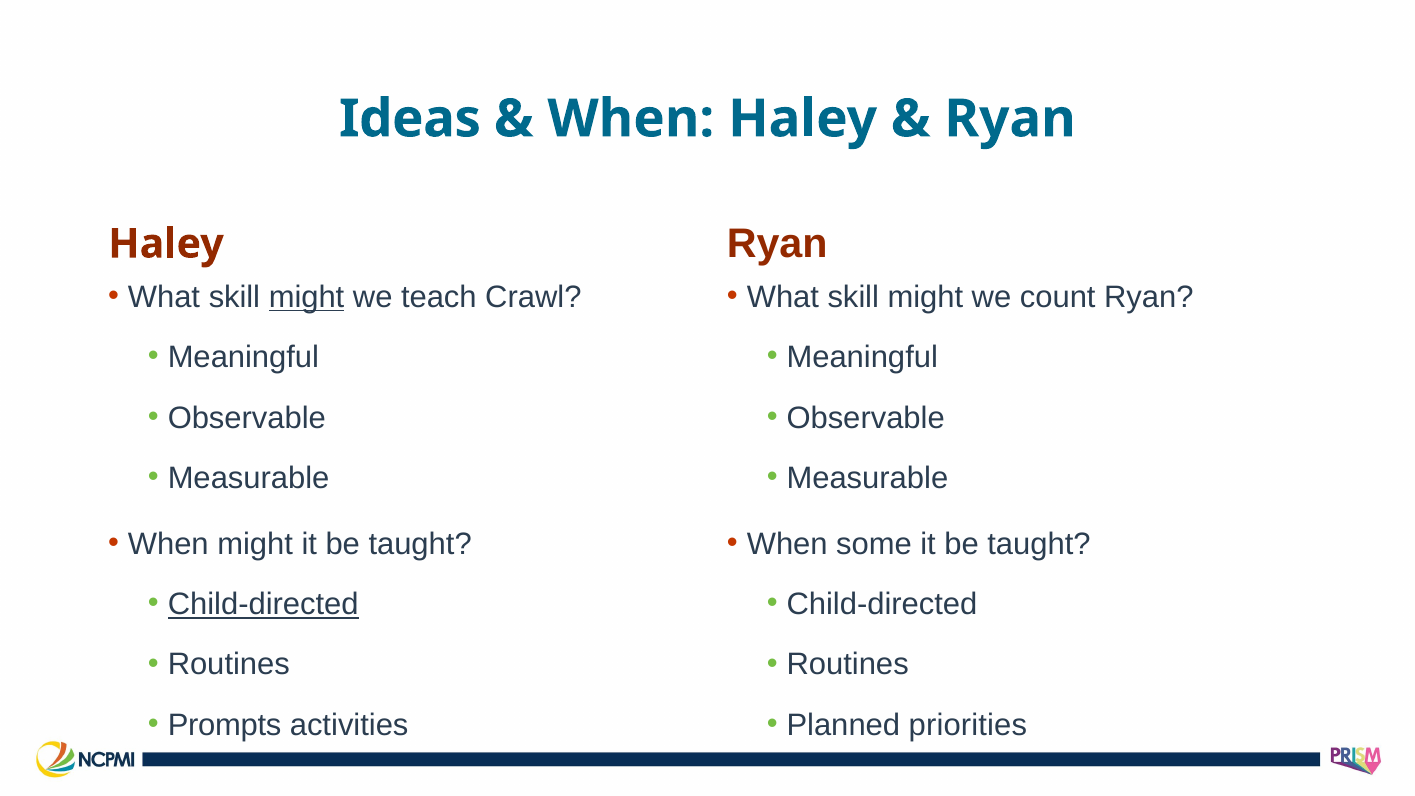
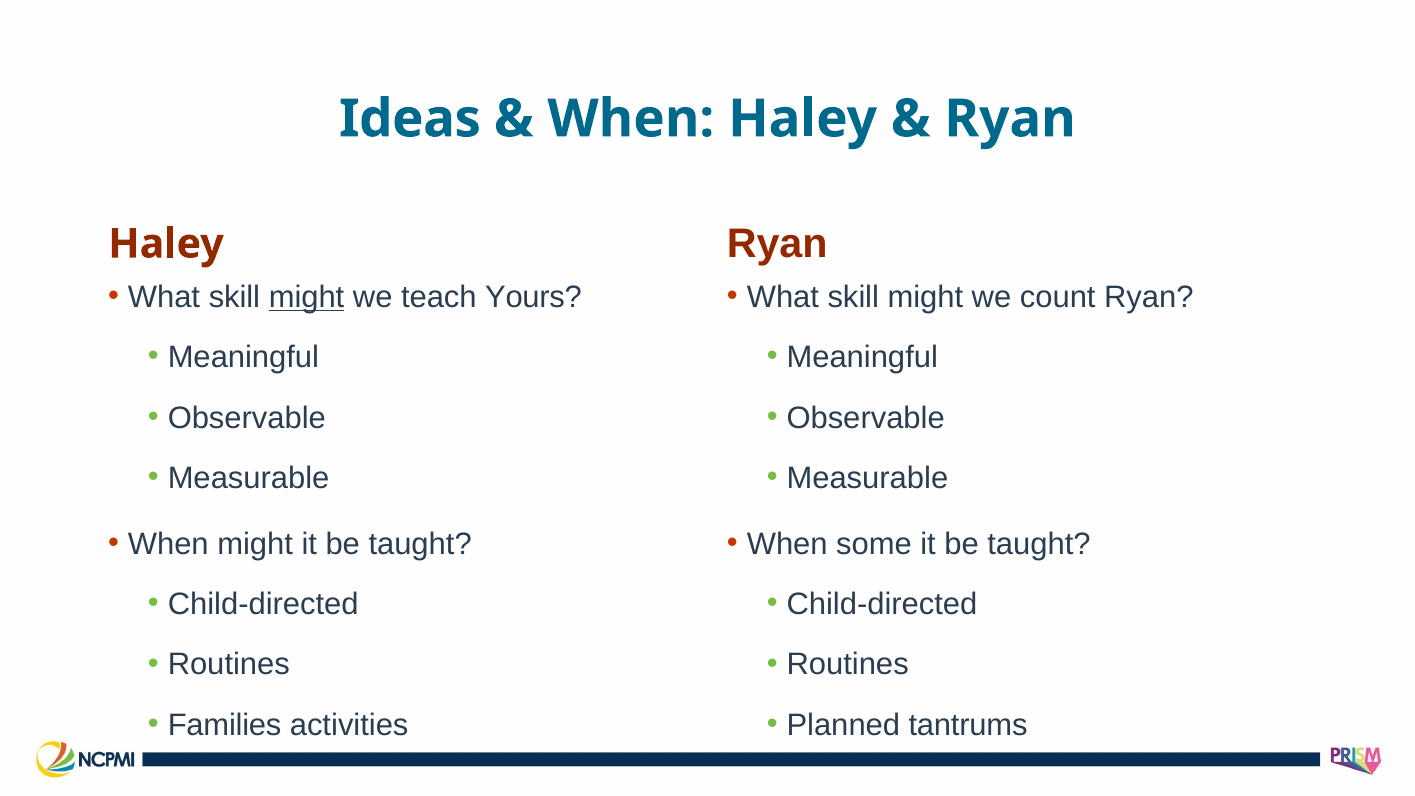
Crawl: Crawl -> Yours (534, 297)
Child-directed underline: present -> none (263, 604)
Prompts: Prompts -> Families (225, 725)
priorities: priorities -> tantrums (968, 725)
